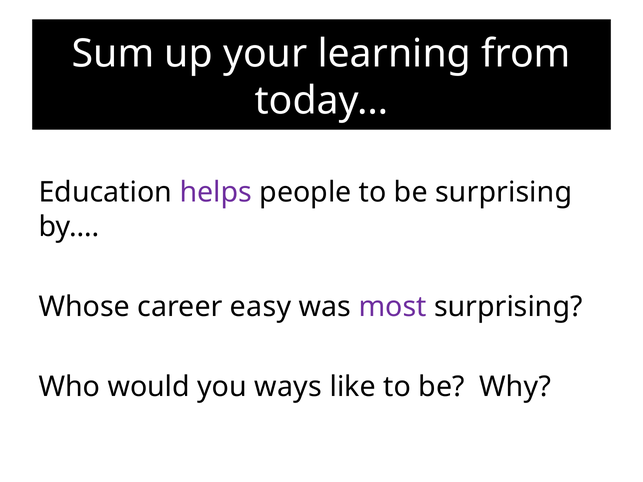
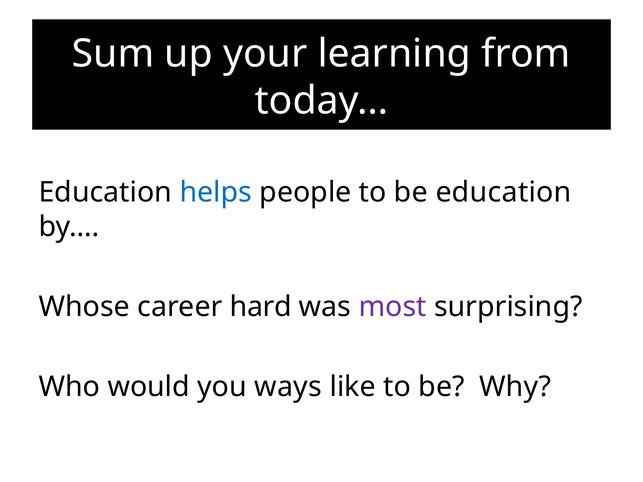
helps colour: purple -> blue (216, 193)
be surprising: surprising -> education (504, 193)
easy: easy -> hard (261, 307)
